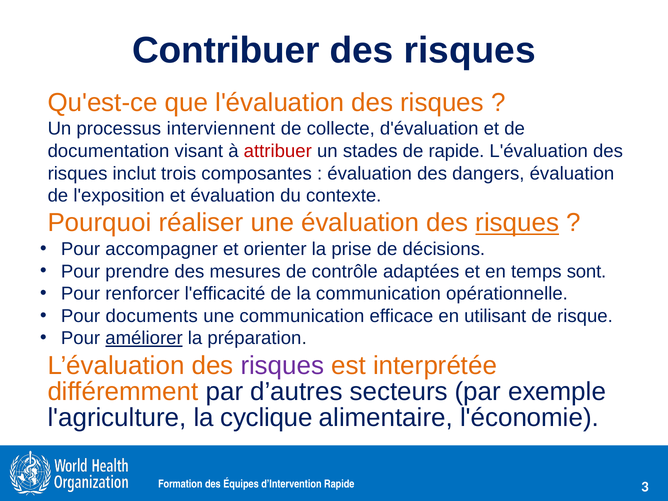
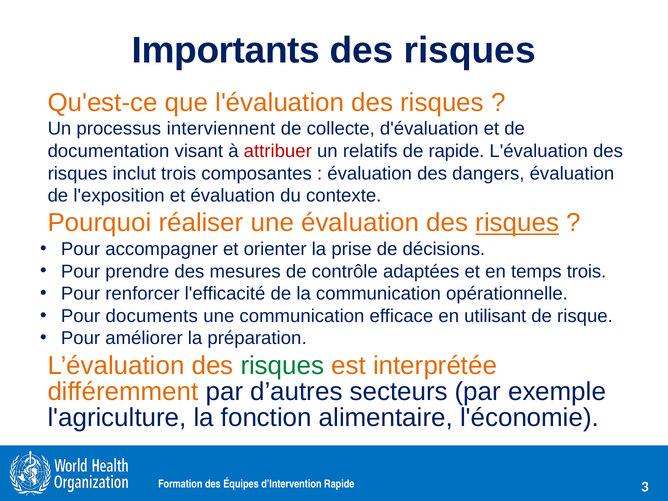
Contribuer: Contribuer -> Importants (226, 51)
stades: stades -> relatifs (370, 151)
temps sont: sont -> trois (586, 271)
améliorer underline: present -> none (144, 338)
risques colour: purple -> green (282, 366)
cyclique: cyclique -> fonction (266, 418)
